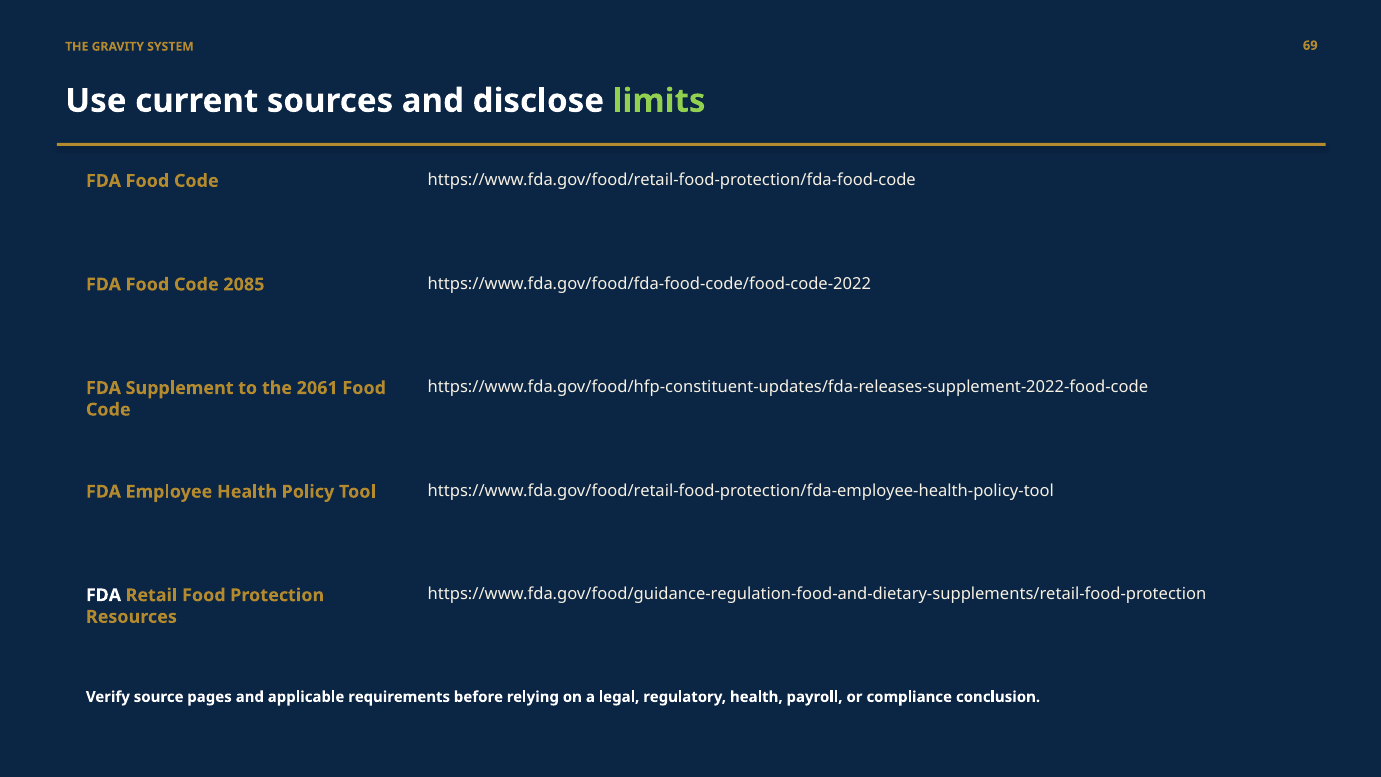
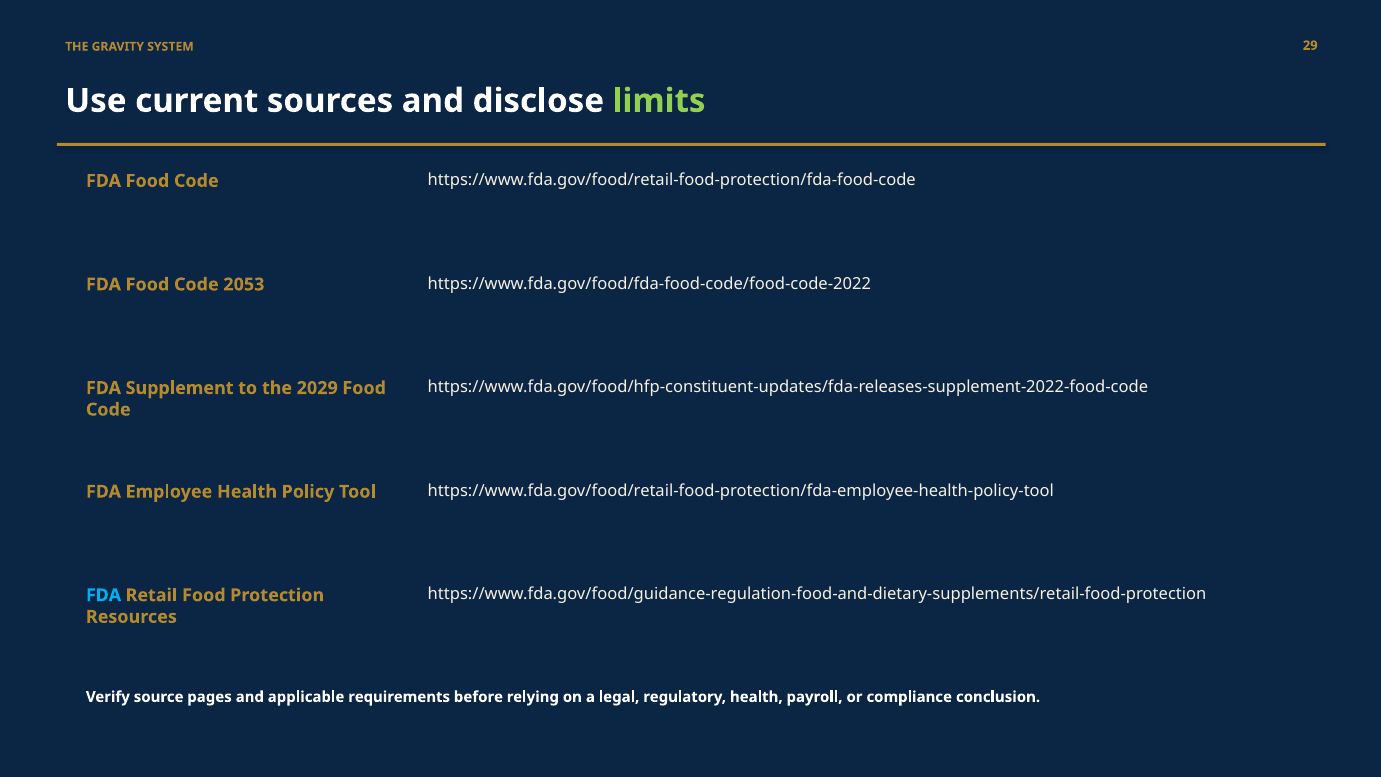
69: 69 -> 29 (1310, 45)
2085: 2085 -> 2053 (244, 284)
2061: 2061 -> 2029 (317, 388)
FDA colour: white -> light blue (104, 595)
